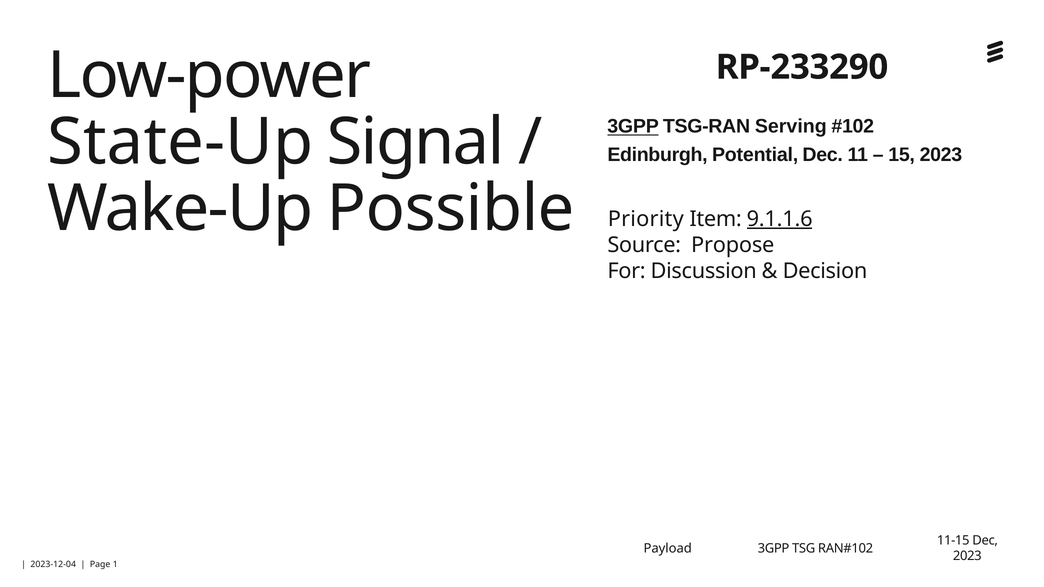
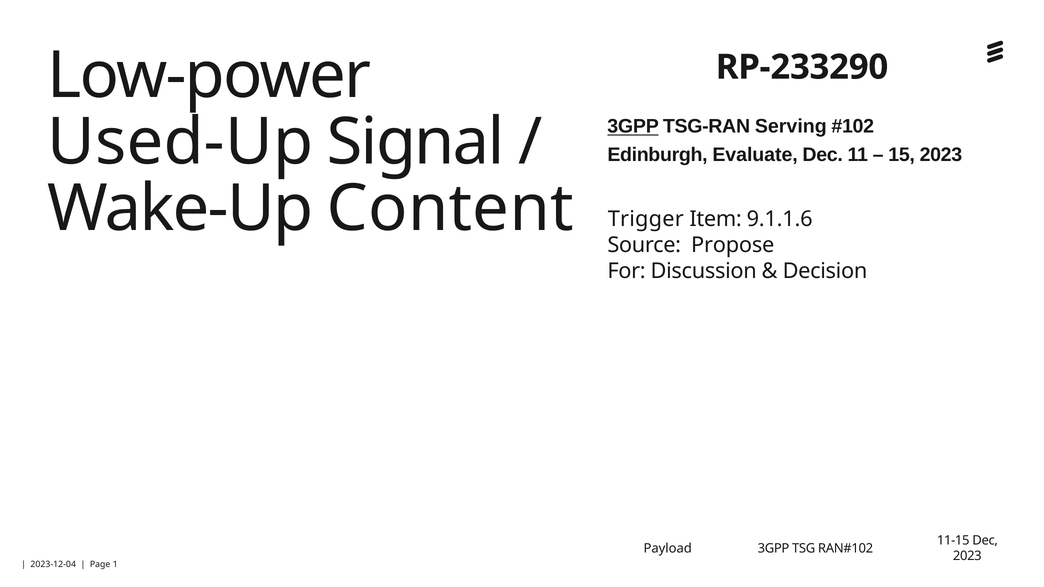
State-Up: State-Up -> Used-Up (180, 142)
Potential: Potential -> Evaluate (755, 155)
Possible: Possible -> Content (450, 209)
Priority: Priority -> Trigger (646, 219)
9.1.1.6 underline: present -> none (780, 219)
